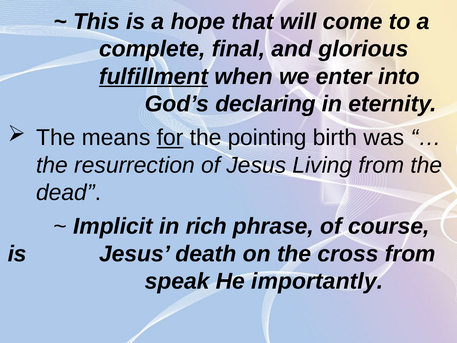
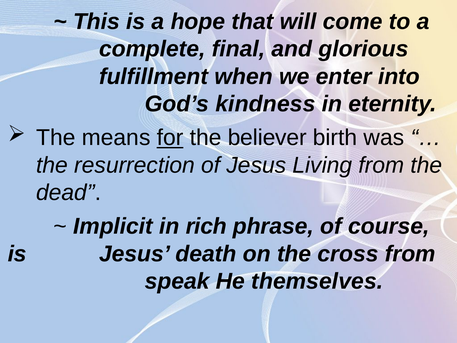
fulfillment underline: present -> none (154, 76)
declaring: declaring -> kindness (265, 104)
pointing: pointing -> believer (267, 138)
importantly: importantly -> themselves (317, 281)
